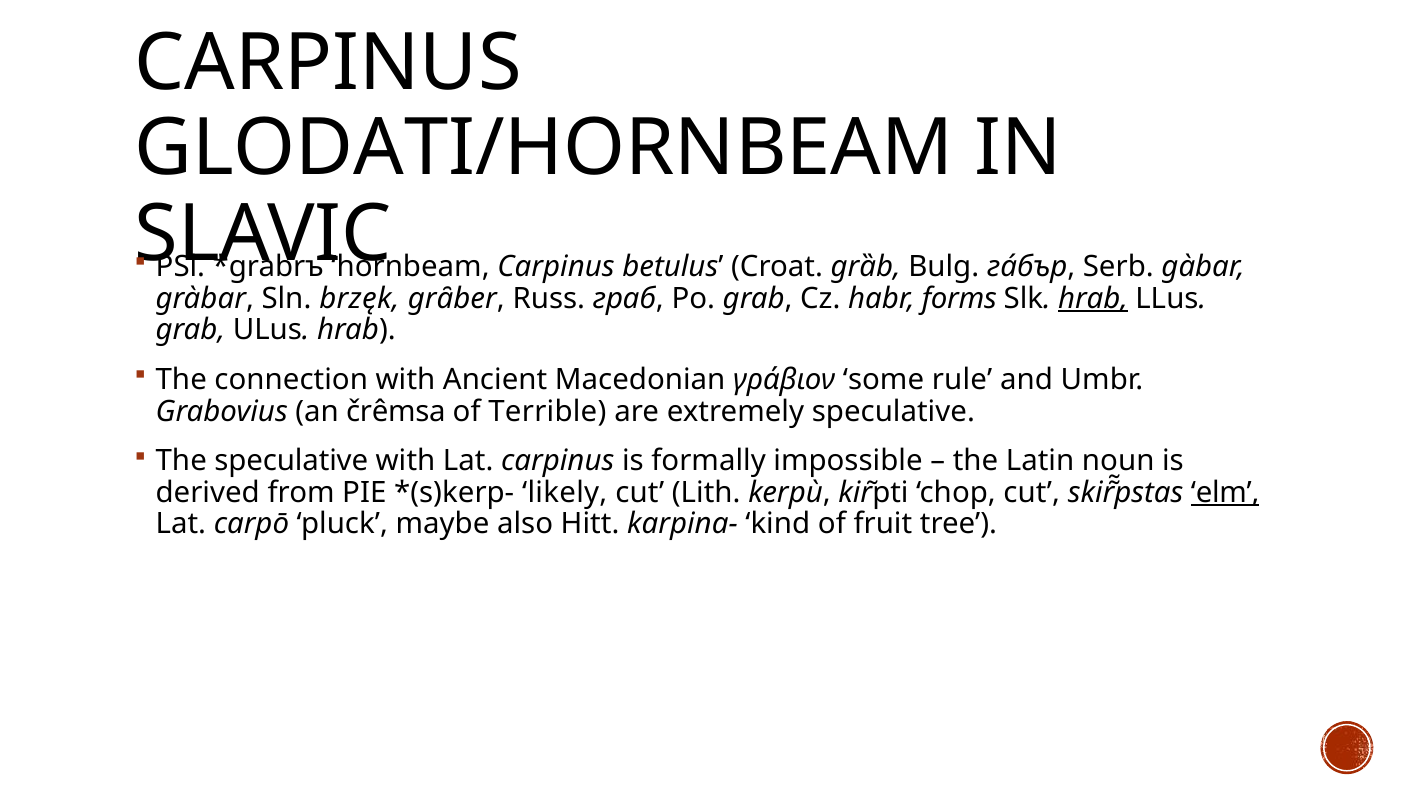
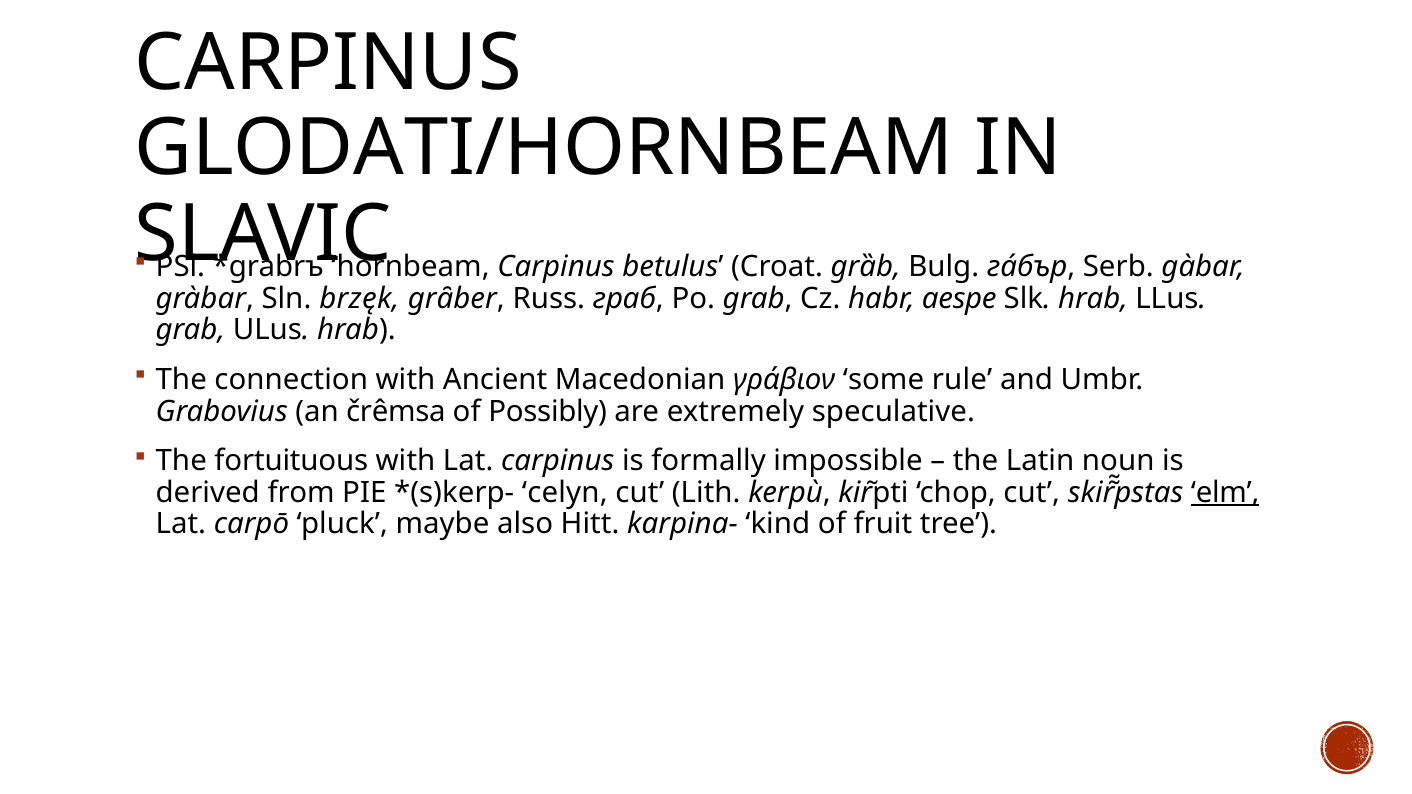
forms: forms -> aespe (959, 298)
hrab underline: present -> none (1093, 298)
Terrible: Terrible -> Possibly (548, 411)
The speculative: speculative -> fortuituous (291, 461)
likely: likely -> celyn (565, 493)
